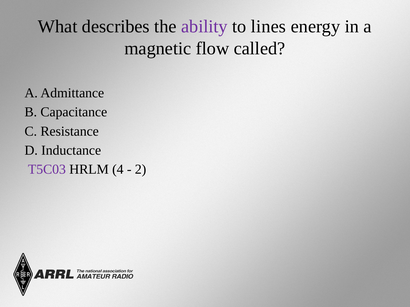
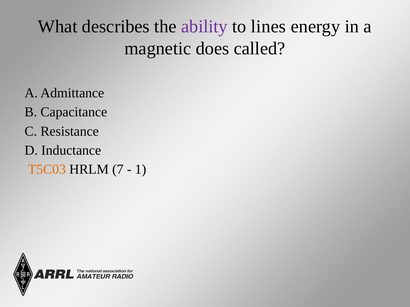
flow: flow -> does (213, 48)
T5C03 colour: purple -> orange (47, 170)
4: 4 -> 7 (118, 170)
2: 2 -> 1 (141, 170)
